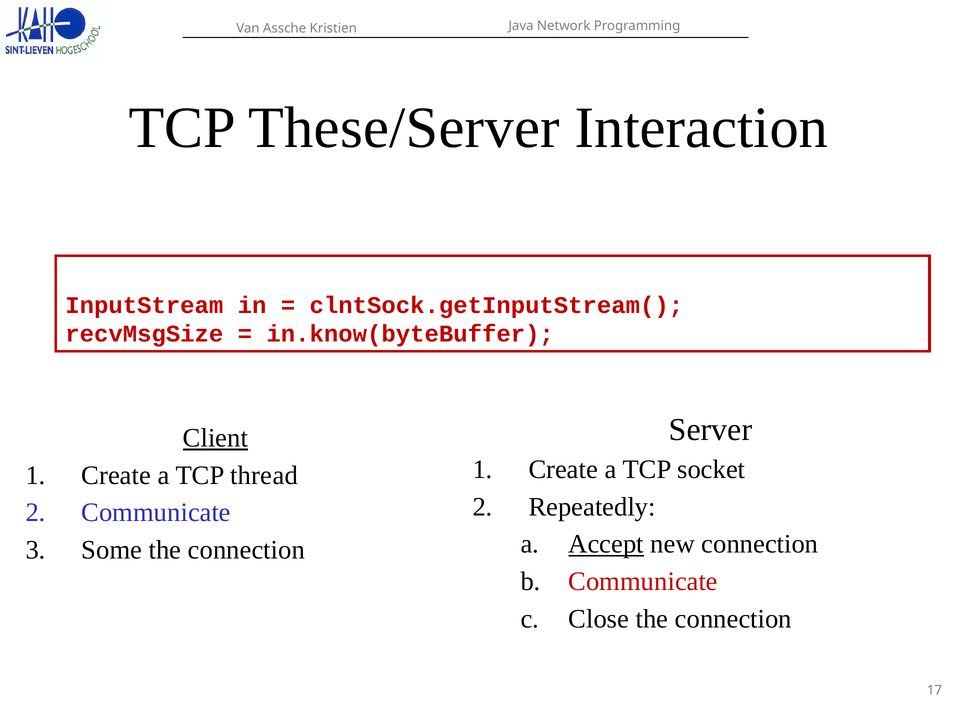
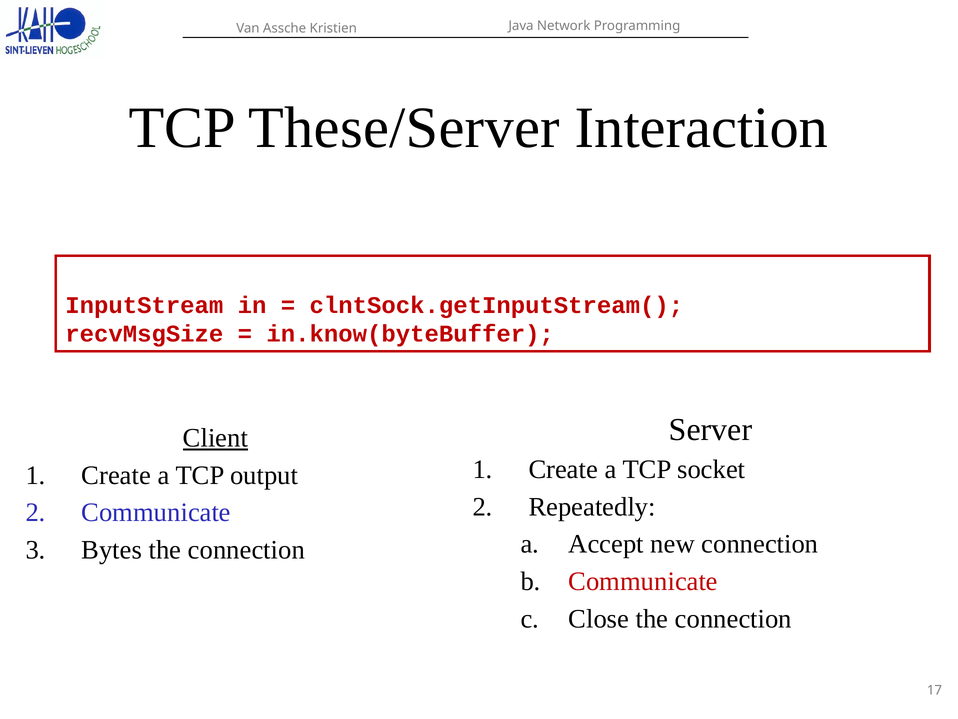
thread: thread -> output (264, 475)
Accept underline: present -> none (606, 544)
Some: Some -> Bytes (112, 550)
